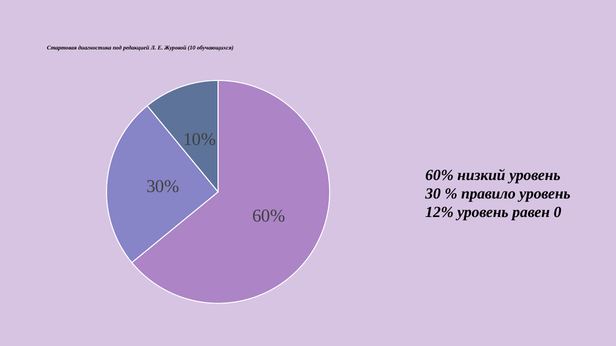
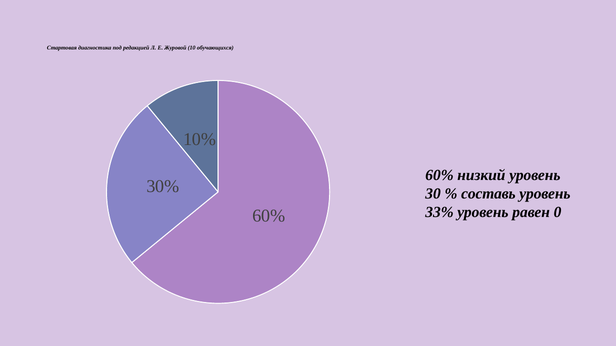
правило: правило -> составь (488, 194)
12%: 12% -> 33% (439, 212)
